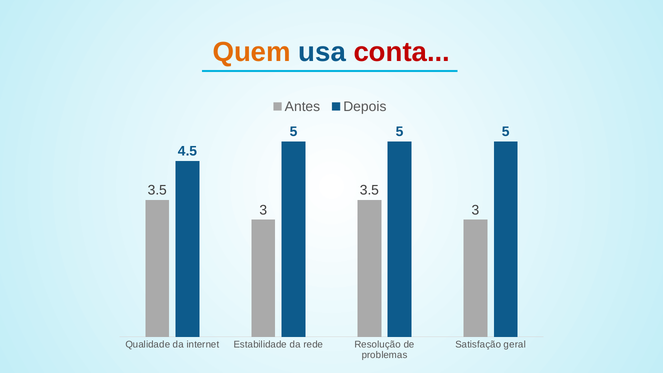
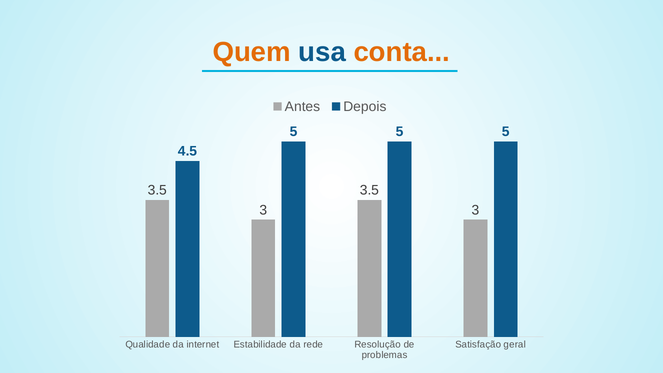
conta colour: red -> orange (402, 52)
